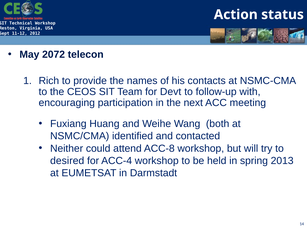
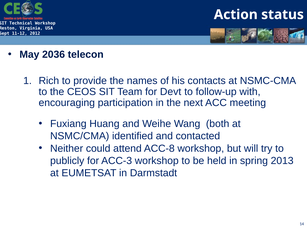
2072: 2072 -> 2036 (54, 55)
desired: desired -> publicly (67, 161)
ACC-4: ACC-4 -> ACC-3 (117, 161)
